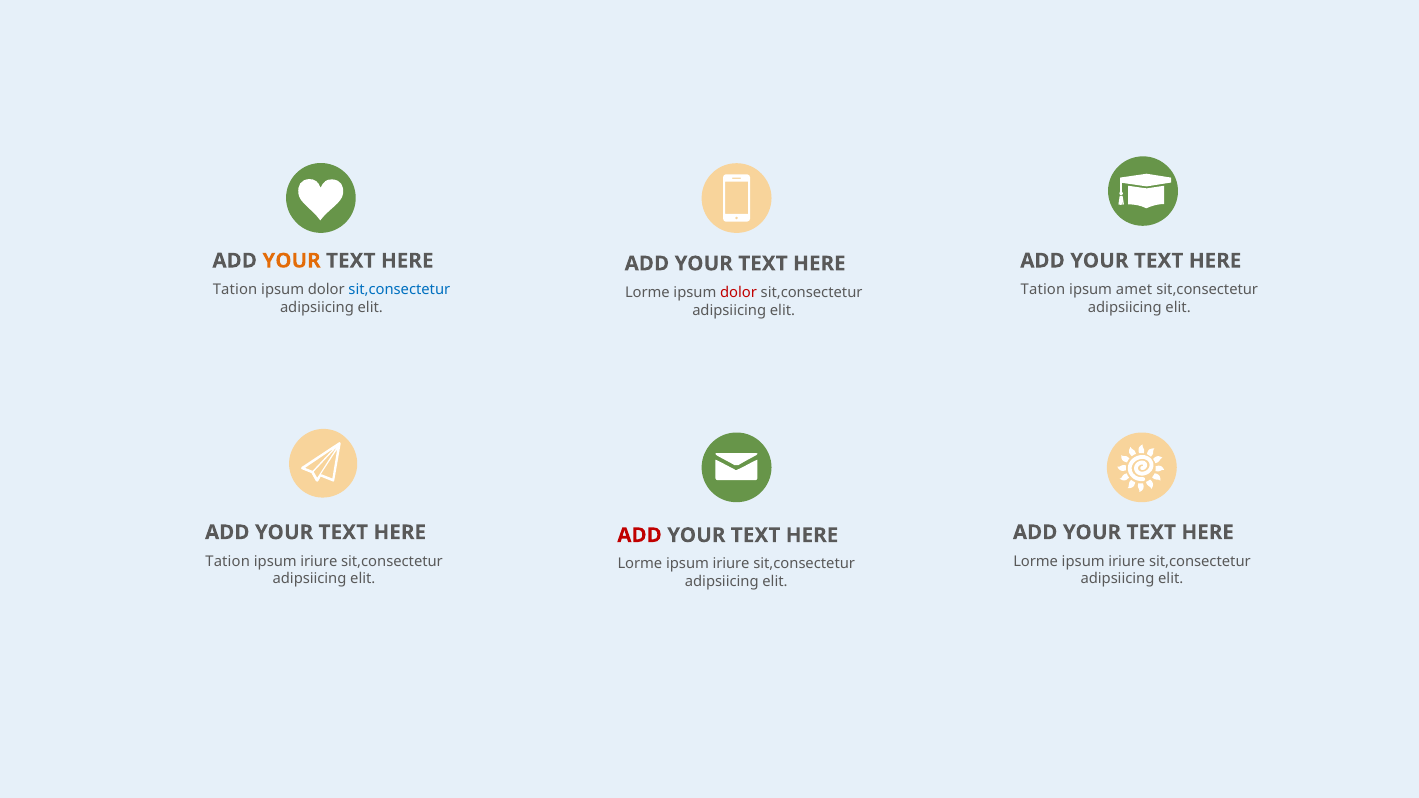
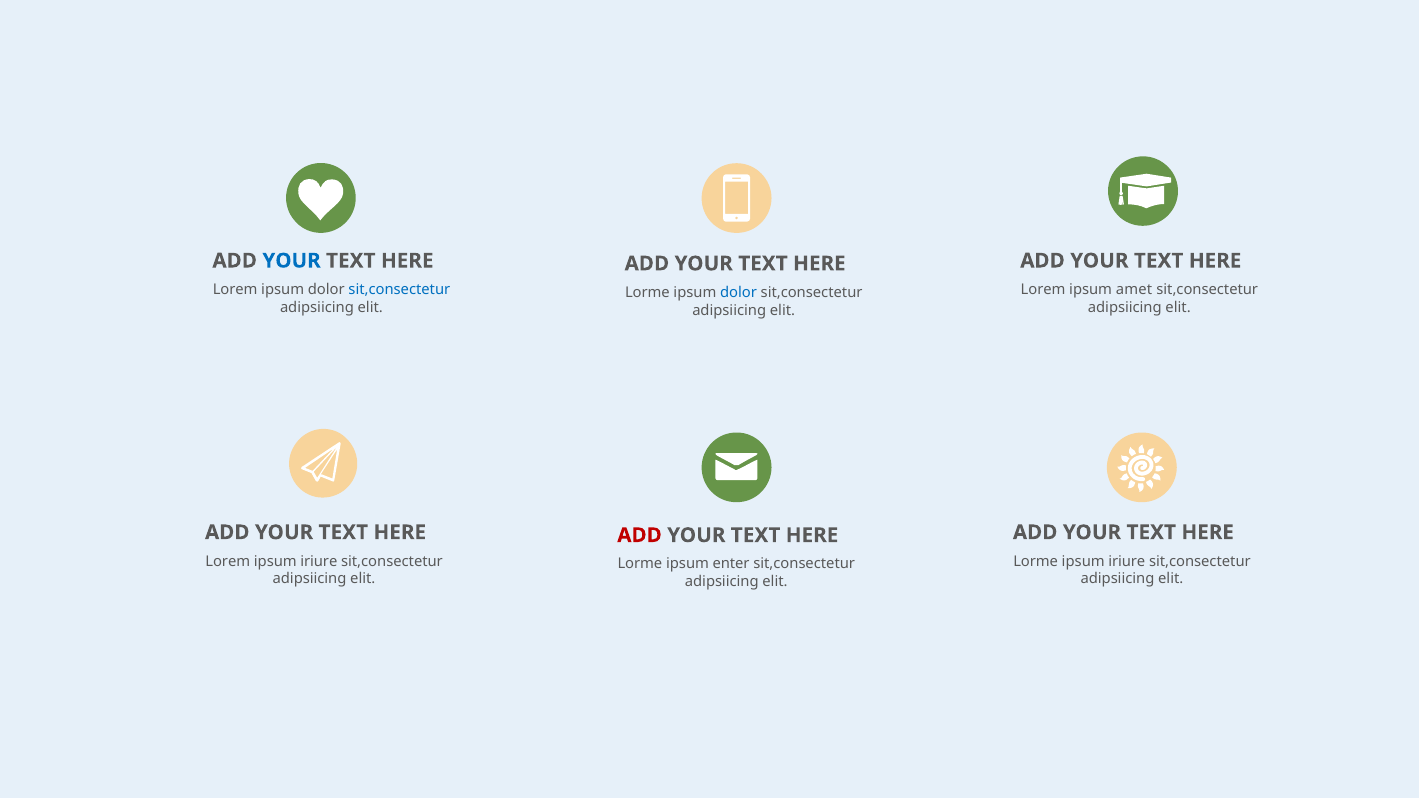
YOUR colour: orange -> blue (292, 261)
Tation: Tation -> Lorem (235, 290)
Tation: Tation -> Lorem (1043, 290)
dolor colour: red -> blue (738, 292)
Tation: Tation -> Lorem (228, 561)
iriure: iriure -> enter (731, 564)
